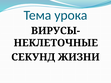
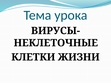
СЕКУНД: СЕКУНД -> КЛЕТКИ (33, 57)
